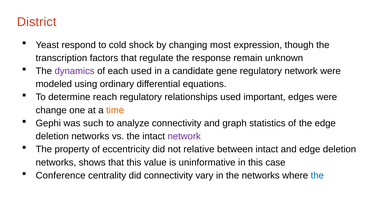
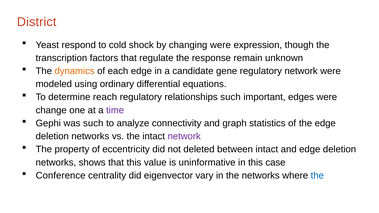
changing most: most -> were (220, 45)
dynamics colour: purple -> orange (75, 71)
each used: used -> edge (141, 71)
relationships used: used -> such (231, 97)
time colour: orange -> purple (115, 110)
relative: relative -> deleted (199, 149)
did connectivity: connectivity -> eigenvector (168, 176)
